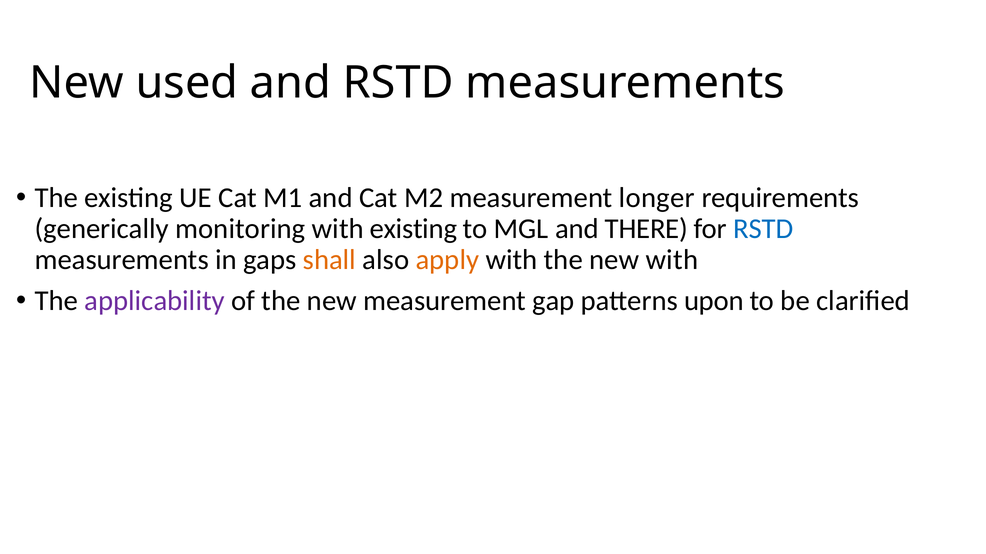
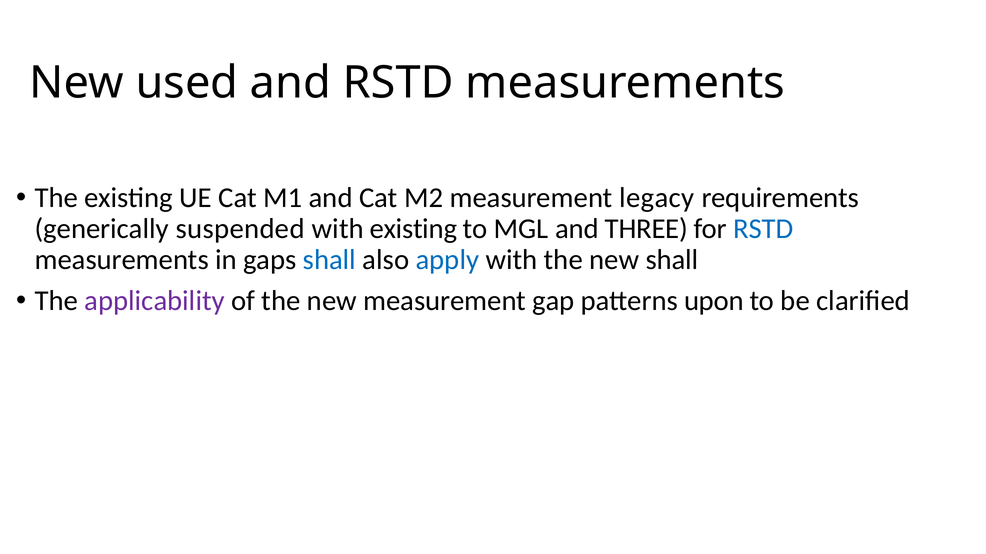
longer: longer -> legacy (657, 198)
monitoring: monitoring -> suspended (240, 229)
THERE: THERE -> THREE (646, 229)
shall colour: orange -> blue (329, 260)
apply colour: orange -> blue (447, 260)
new with: with -> shall (672, 260)
